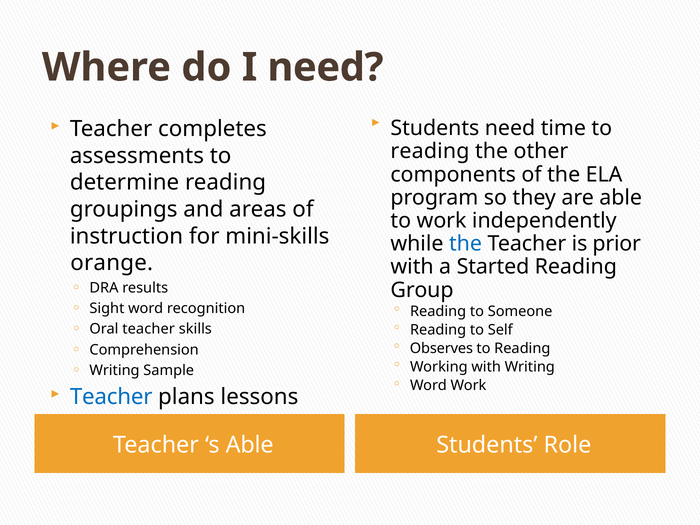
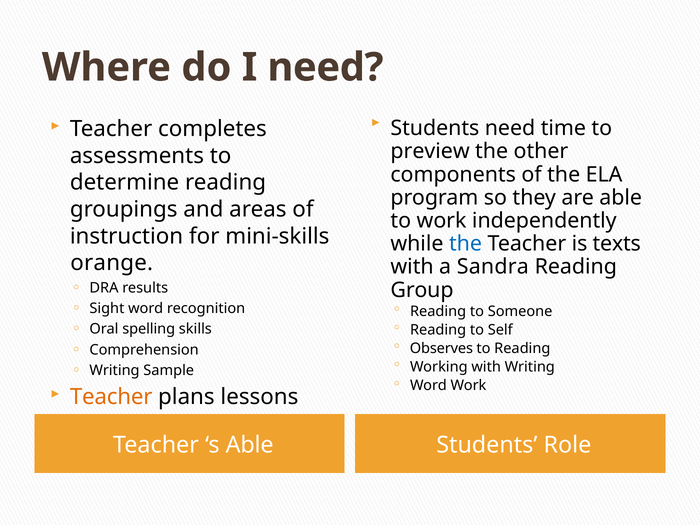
reading: reading -> preview (430, 151)
prior: prior -> texts (617, 244)
Started: Started -> Sandra (493, 267)
Oral teacher: teacher -> spelling (149, 329)
Teacher colour: blue -> orange (111, 397)
